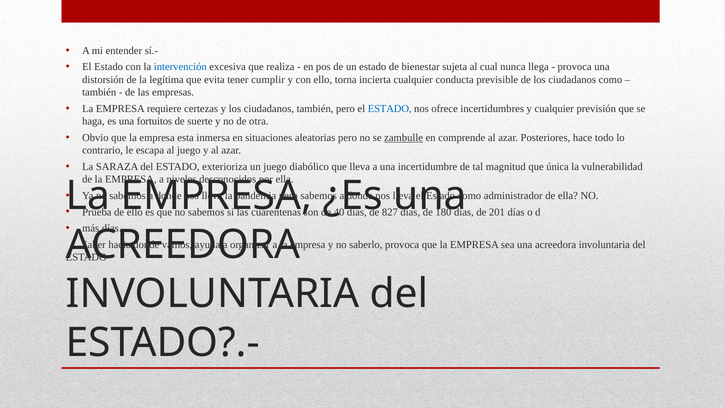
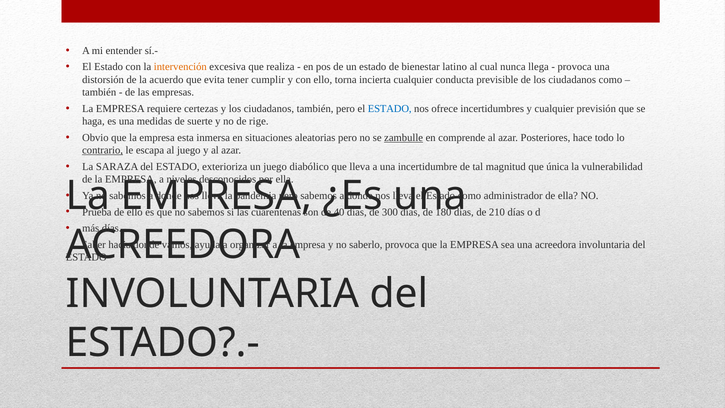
intervención colour: blue -> orange (180, 67)
sujeta: sujeta -> latino (455, 67)
legítima: legítima -> acuerdo (166, 80)
fortuitos: fortuitos -> medidas (154, 121)
otra: otra -> rige (259, 121)
contrario underline: none -> present (103, 150)
827: 827 -> 300 (390, 212)
201: 201 -> 210 (497, 212)
